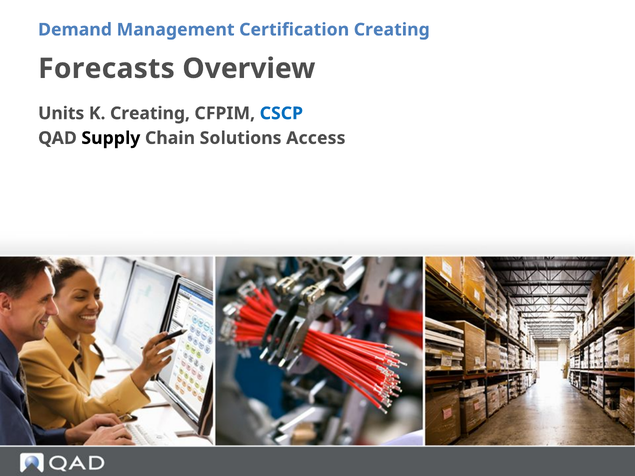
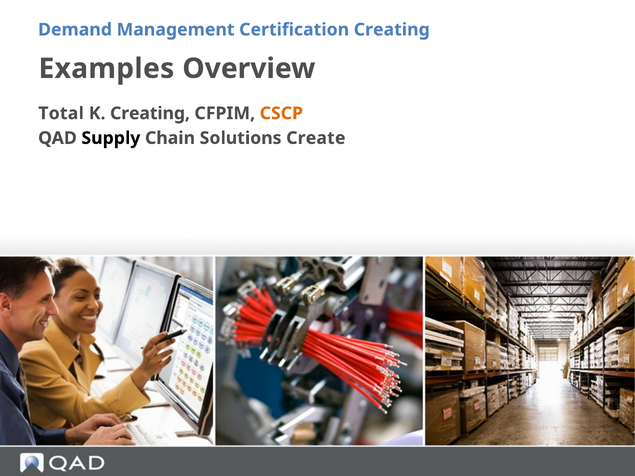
Forecasts: Forecasts -> Examples (106, 69)
Units: Units -> Total (61, 113)
CSCP colour: blue -> orange (281, 113)
Access: Access -> Create (316, 138)
